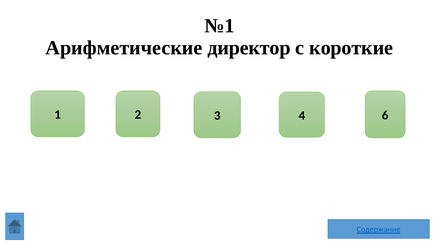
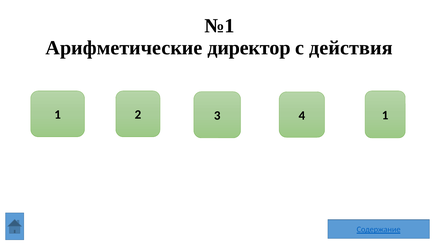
короткие: короткие -> действия (351, 48)
2 6: 6 -> 1 (385, 115)
